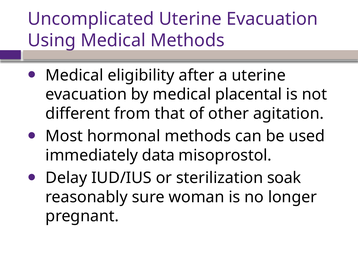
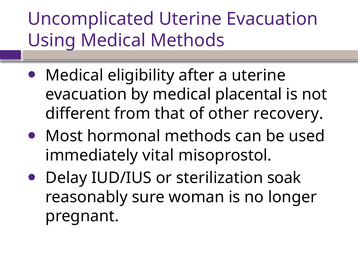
agitation: agitation -> recovery (288, 113)
data: data -> vital (158, 155)
